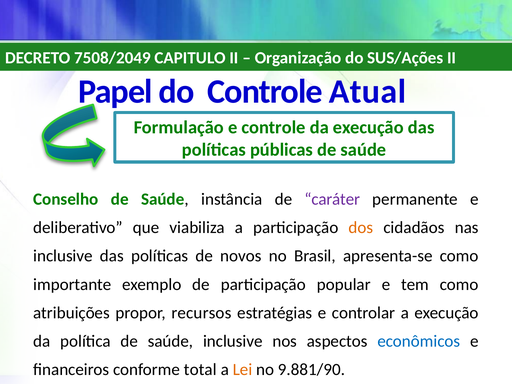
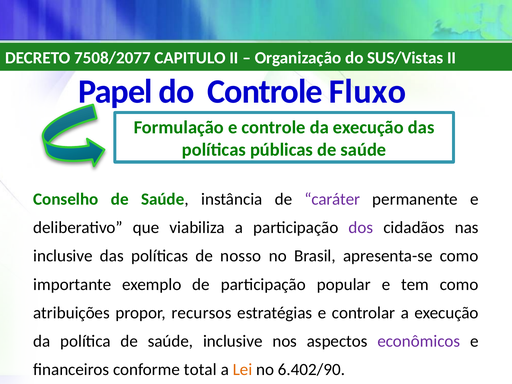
7508/2049: 7508/2049 -> 7508/2077 (112, 58)
SUS/Ações: SUS/Ações -> SUS/Vistas (405, 58)
Atual: Atual -> Fluxo (367, 92)
dos colour: orange -> purple (361, 227)
novos: novos -> nosso (241, 256)
econômicos colour: blue -> purple (419, 341)
9.881/90: 9.881/90 -> 6.402/90 (311, 370)
